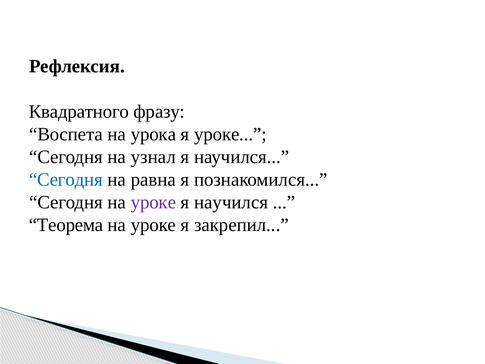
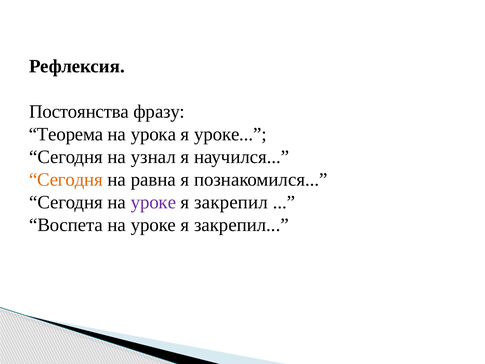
Квадратного: Квадратного -> Постоянства (79, 111)
Воспета: Воспета -> Теорема (66, 134)
Сегодня colour: blue -> orange (66, 179)
научился: научился -> закрепил (231, 202)
Теорема: Теорема -> Воспета (66, 225)
